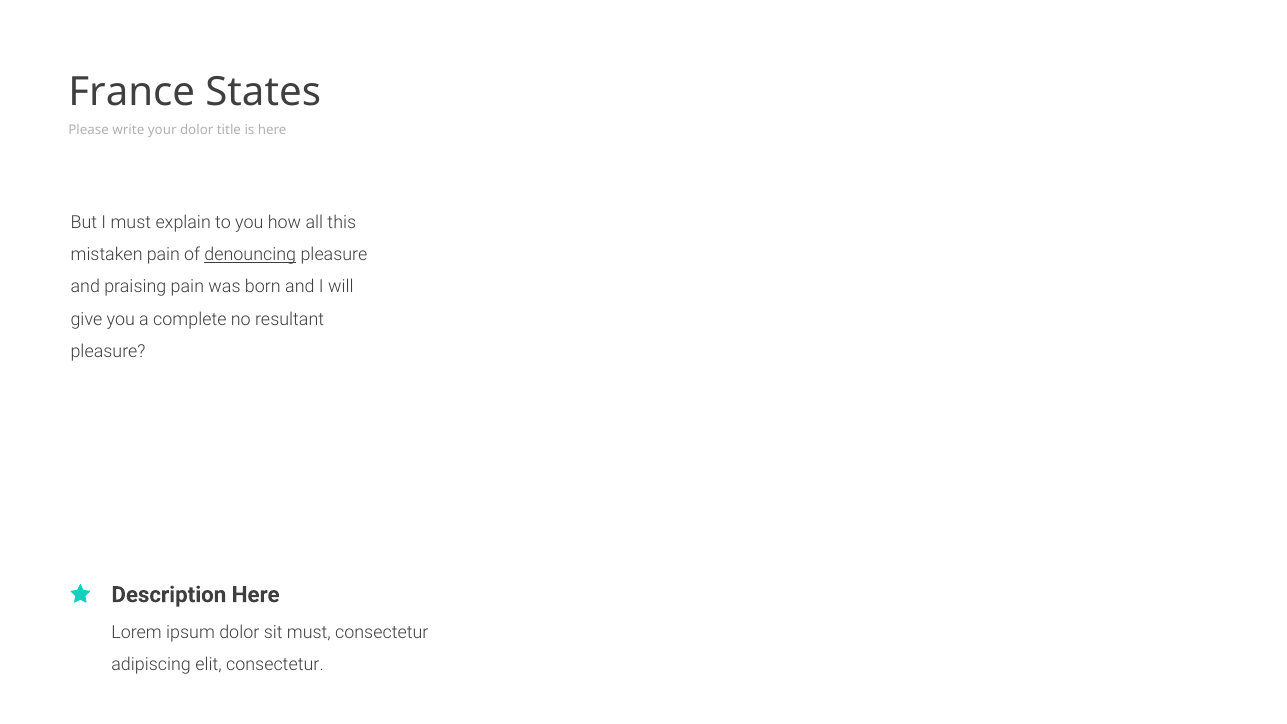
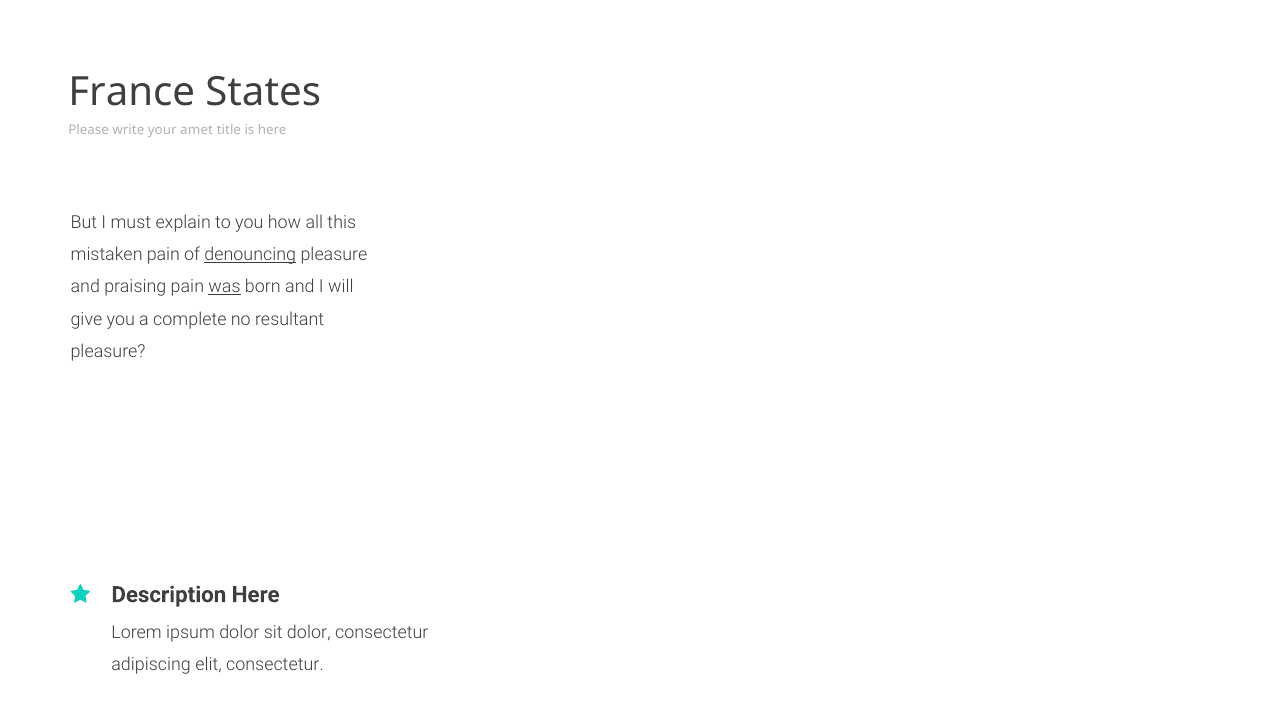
your dolor: dolor -> amet (197, 130)
was underline: none -> present (225, 287)
sit must: must -> dolor (309, 633)
